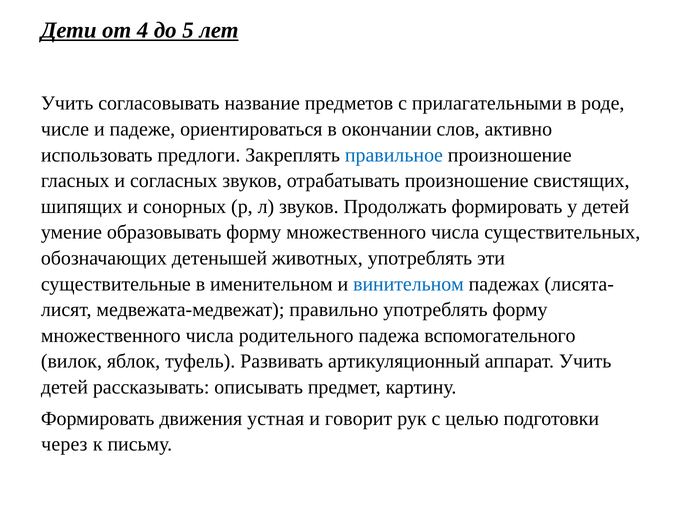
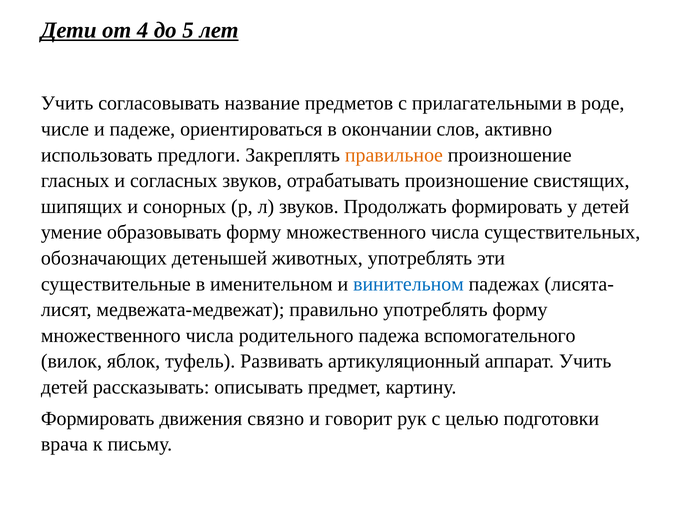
правильное colour: blue -> orange (394, 155)
устная: устная -> связно (276, 418)
через: через -> врача (64, 444)
